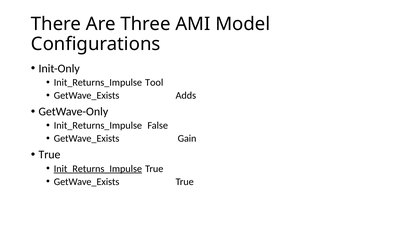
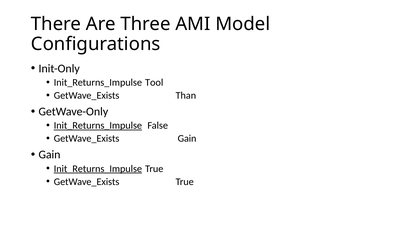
Adds: Adds -> Than (186, 96)
Init_Returns_Impulse underline: none -> present (98, 126)
True: True -> Gain (50, 155)
